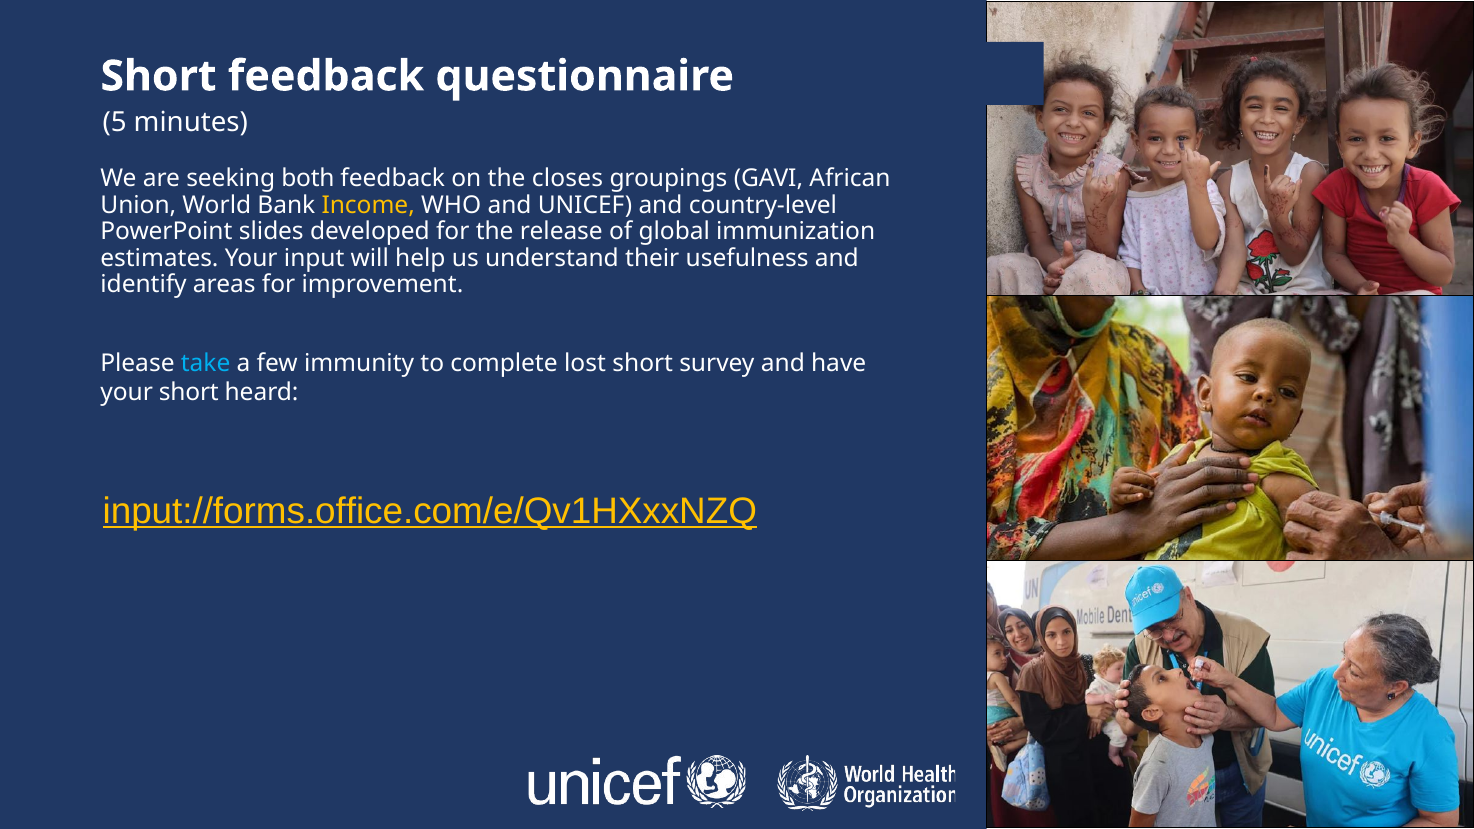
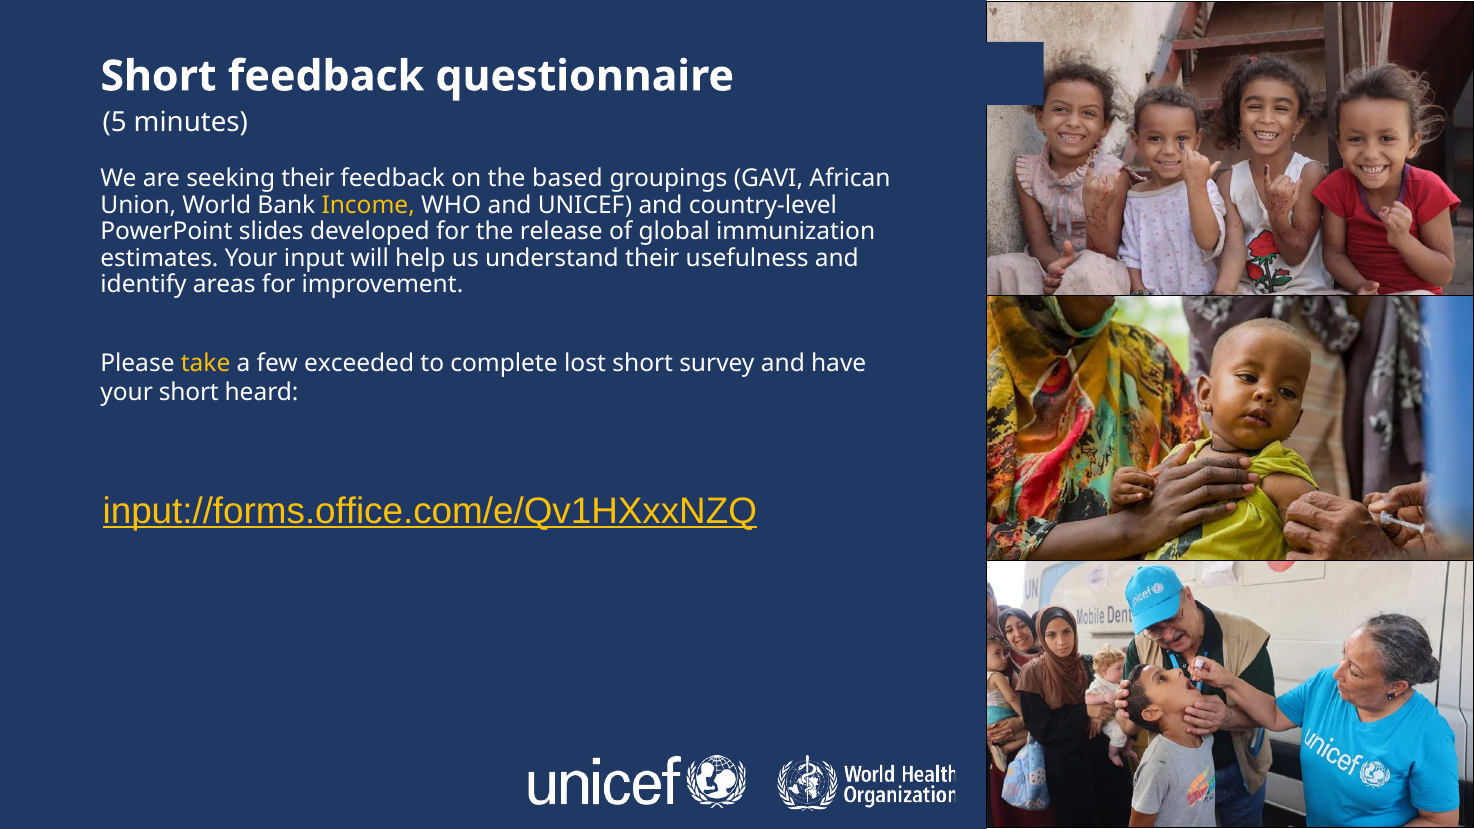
seeking both: both -> their (308, 179)
closes: closes -> based (567, 179)
take colour: light blue -> yellow (206, 363)
immunity: immunity -> exceeded (359, 363)
